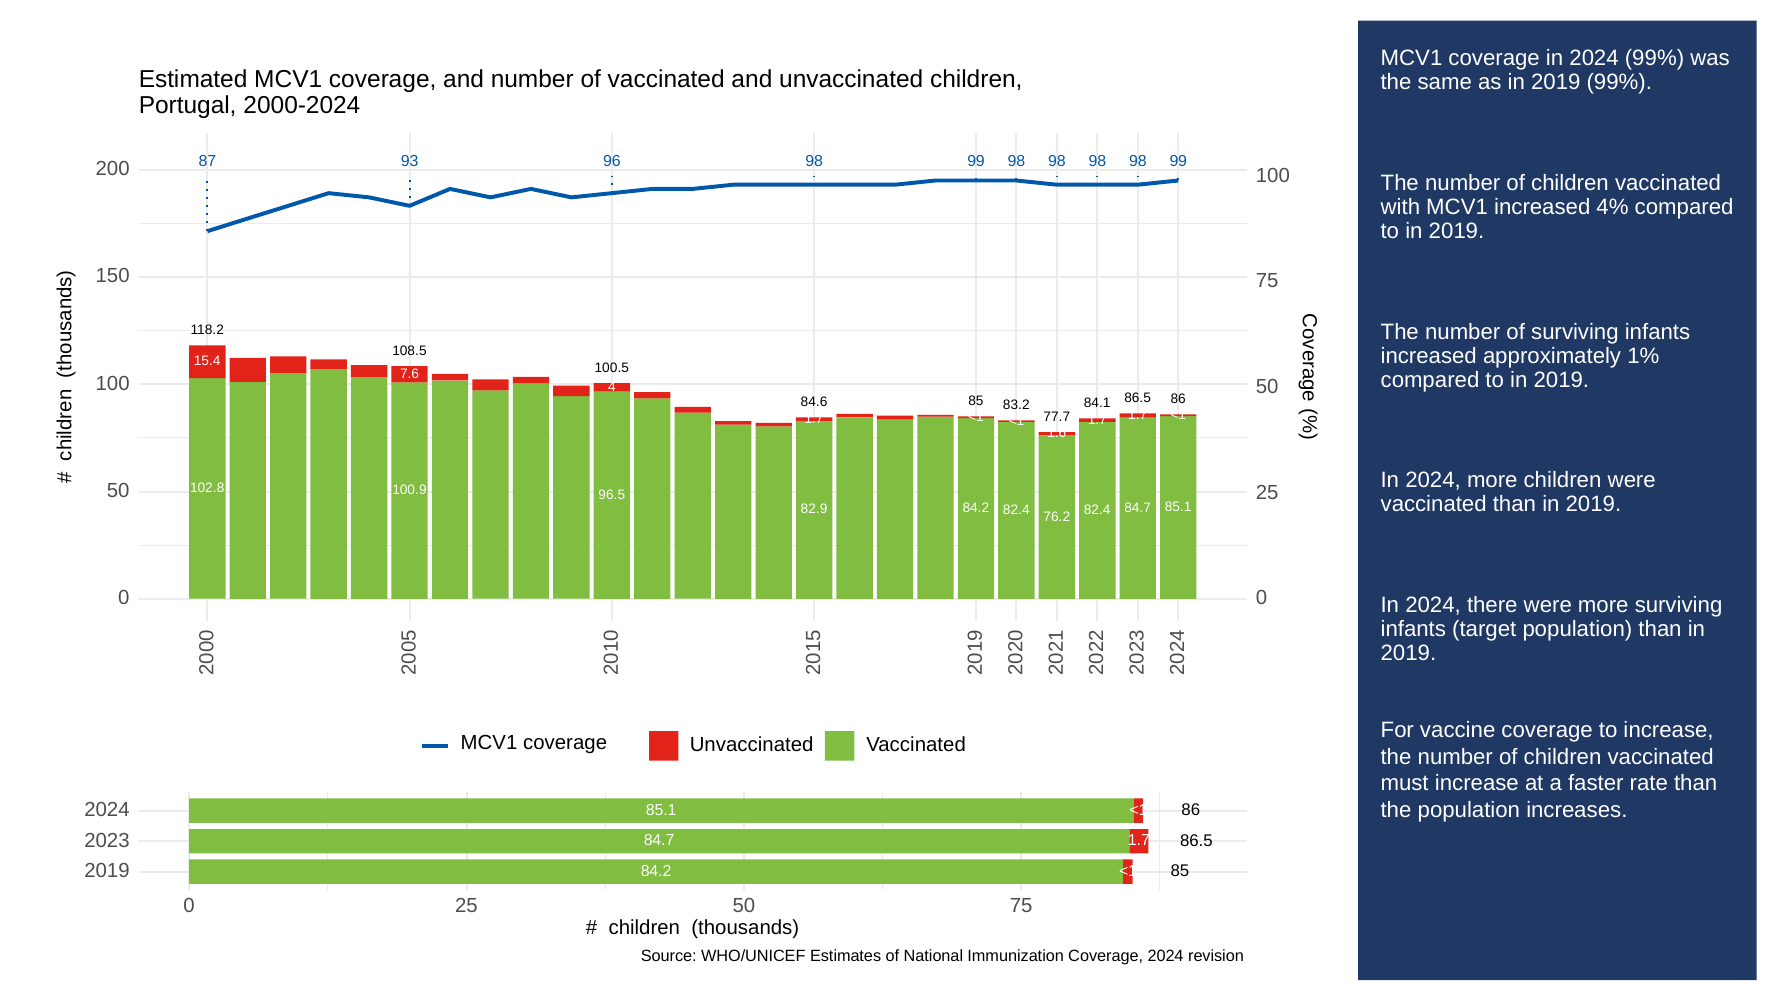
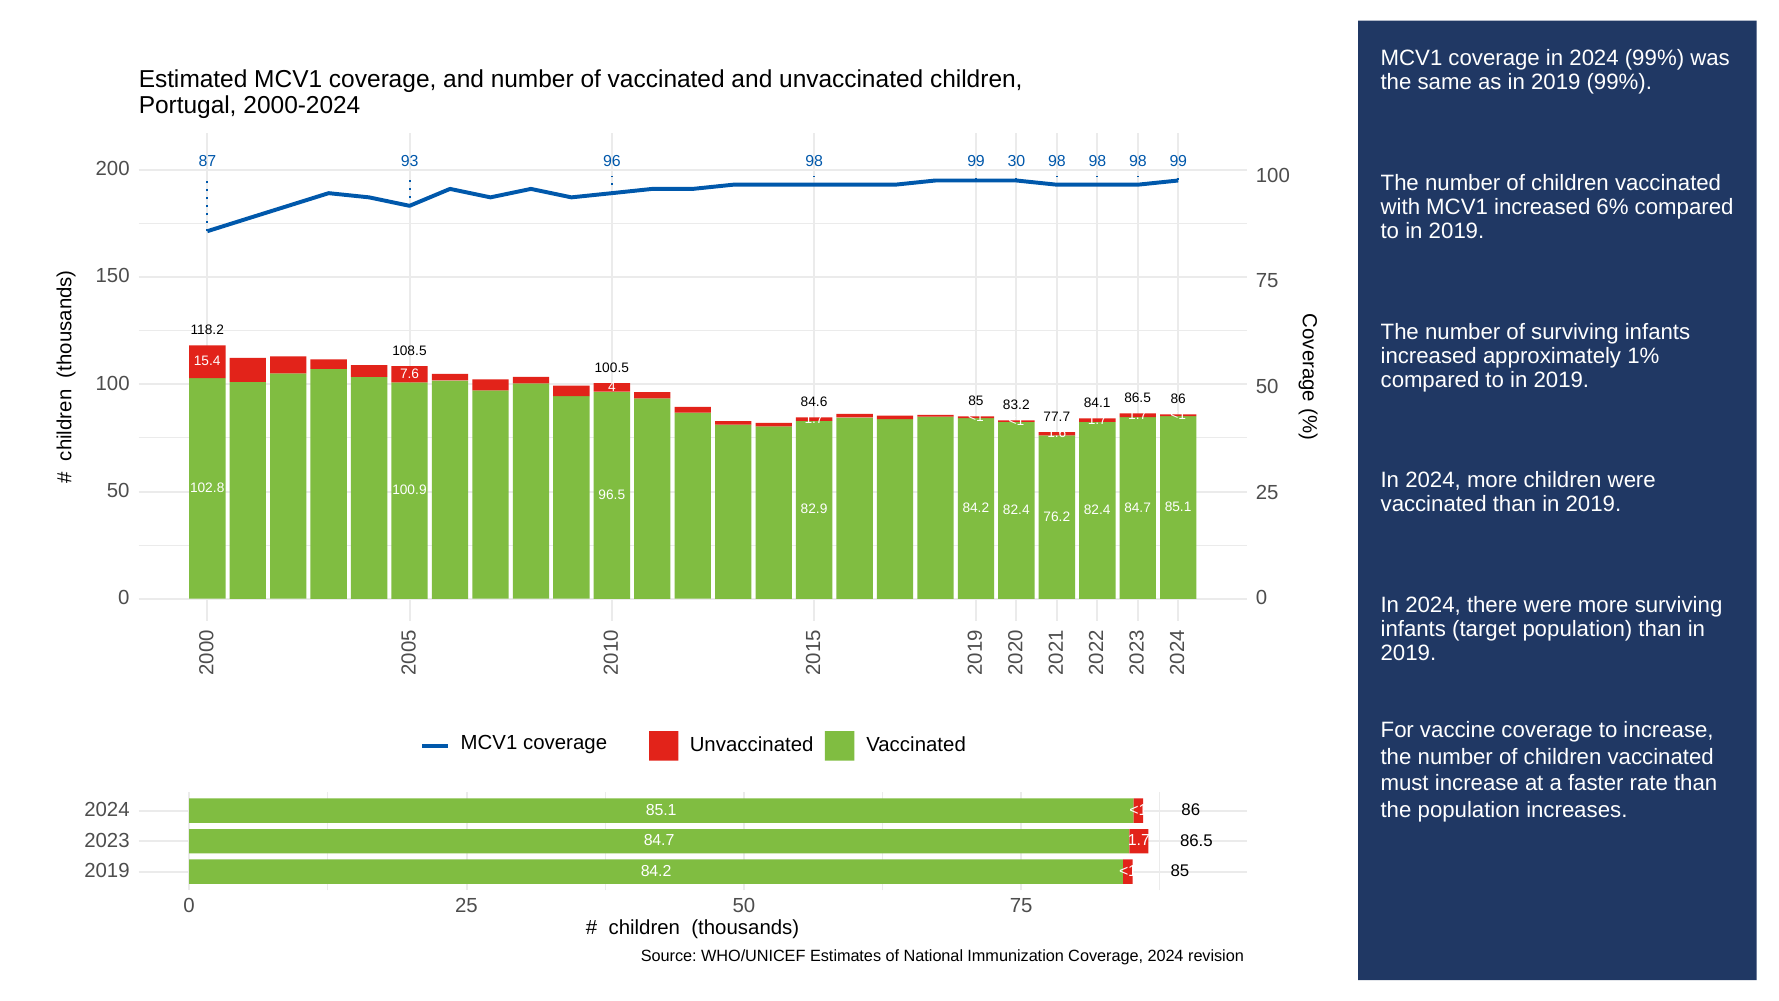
99 98: 98 -> 30 (1017, 161)
4%: 4% -> 6% (1613, 207)
